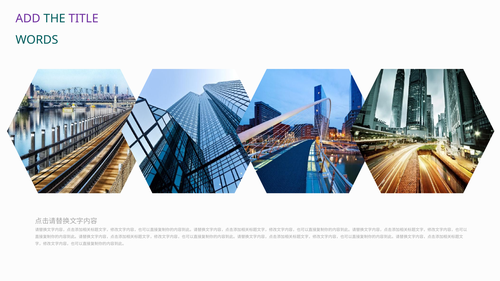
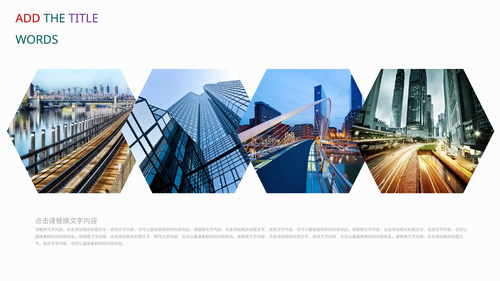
ADD colour: purple -> red (28, 18)
